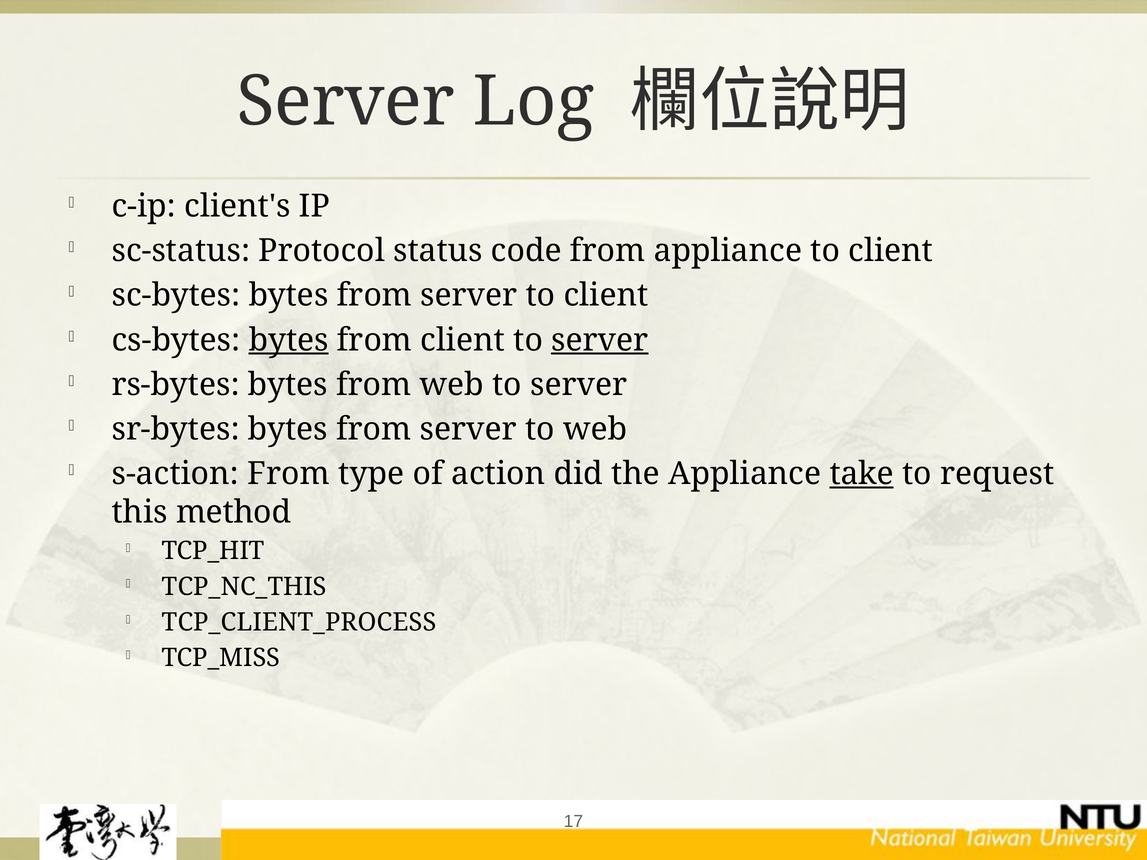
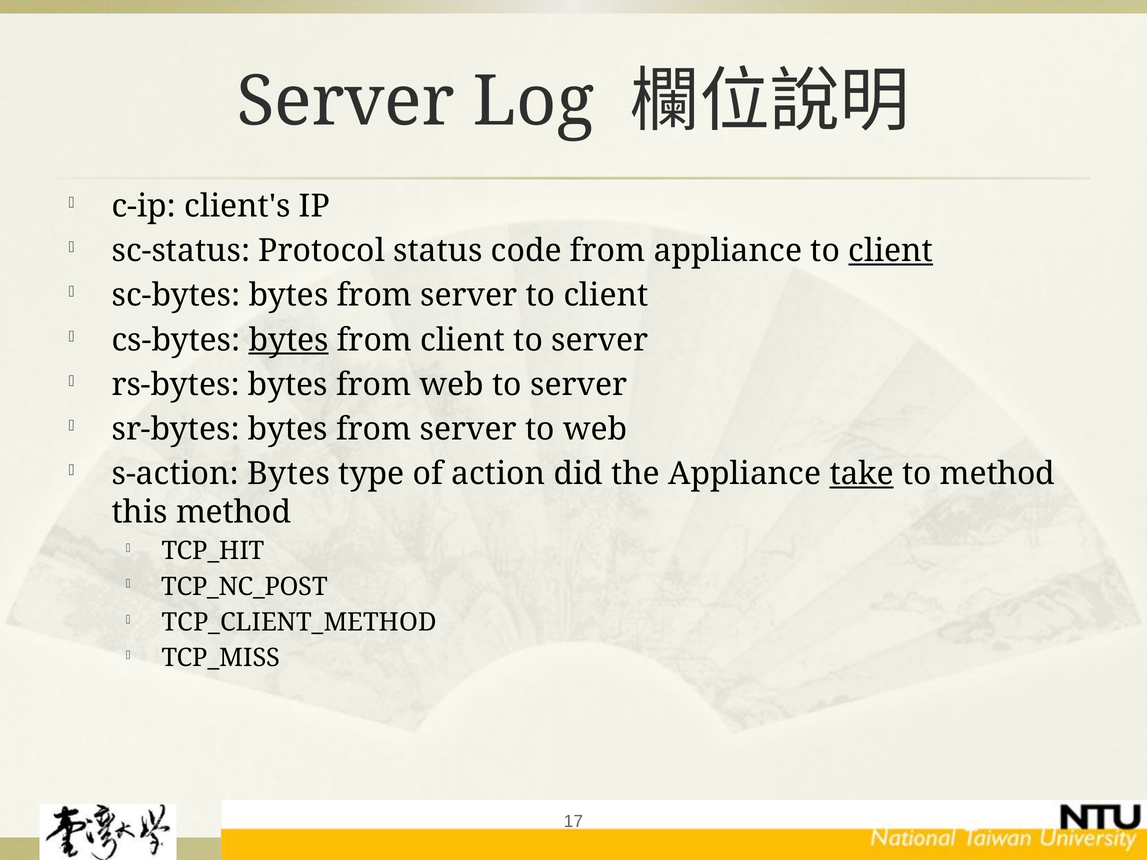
client underline: none -> present (891, 251)
server underline: present -> none (600, 340)
s-action From: From -> Bytes (289, 474)
to request: request -> method (997, 474)
TCP_NC_THIS: TCP_NC_THIS -> TCP_NC_POST (244, 587)
TCP_CLIENT_PROCESS: TCP_CLIENT_PROCESS -> TCP_CLIENT_METHOD (299, 623)
